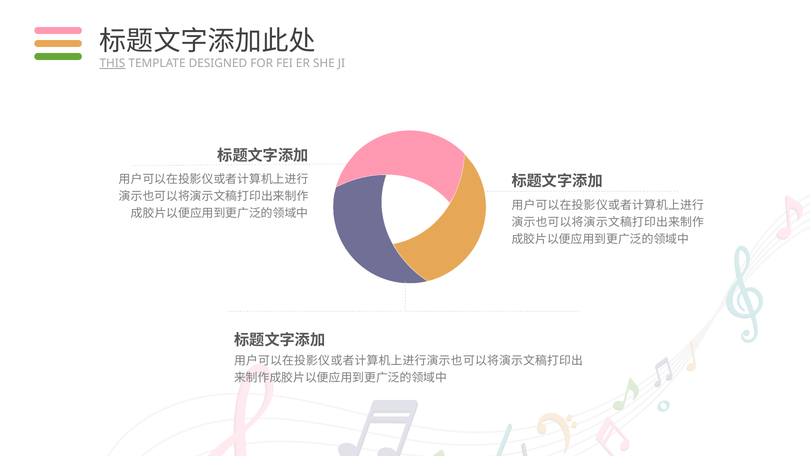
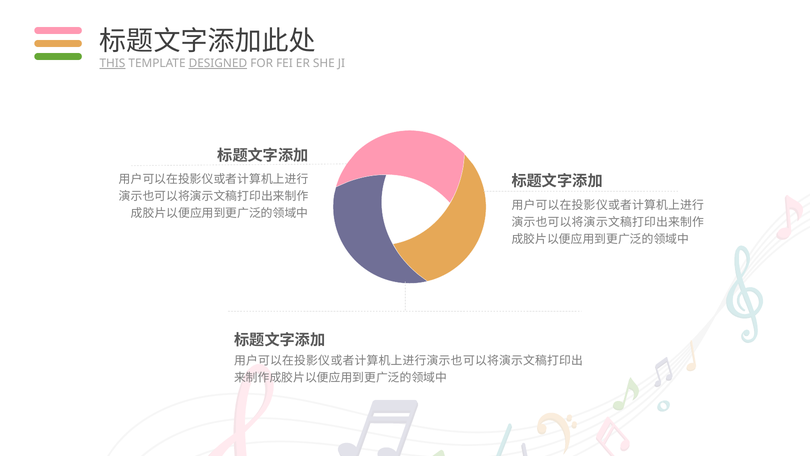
DESIGNED underline: none -> present (218, 63)
